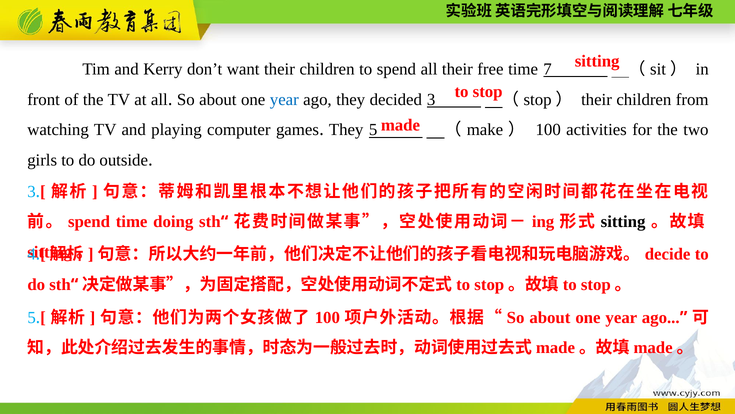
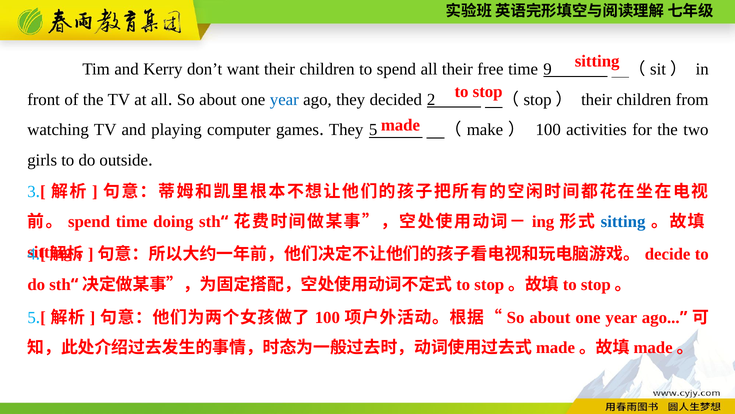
7: 7 -> 9 (548, 69)
decided 3: 3 -> 2 (431, 99)
sitting colour: black -> blue (623, 222)
